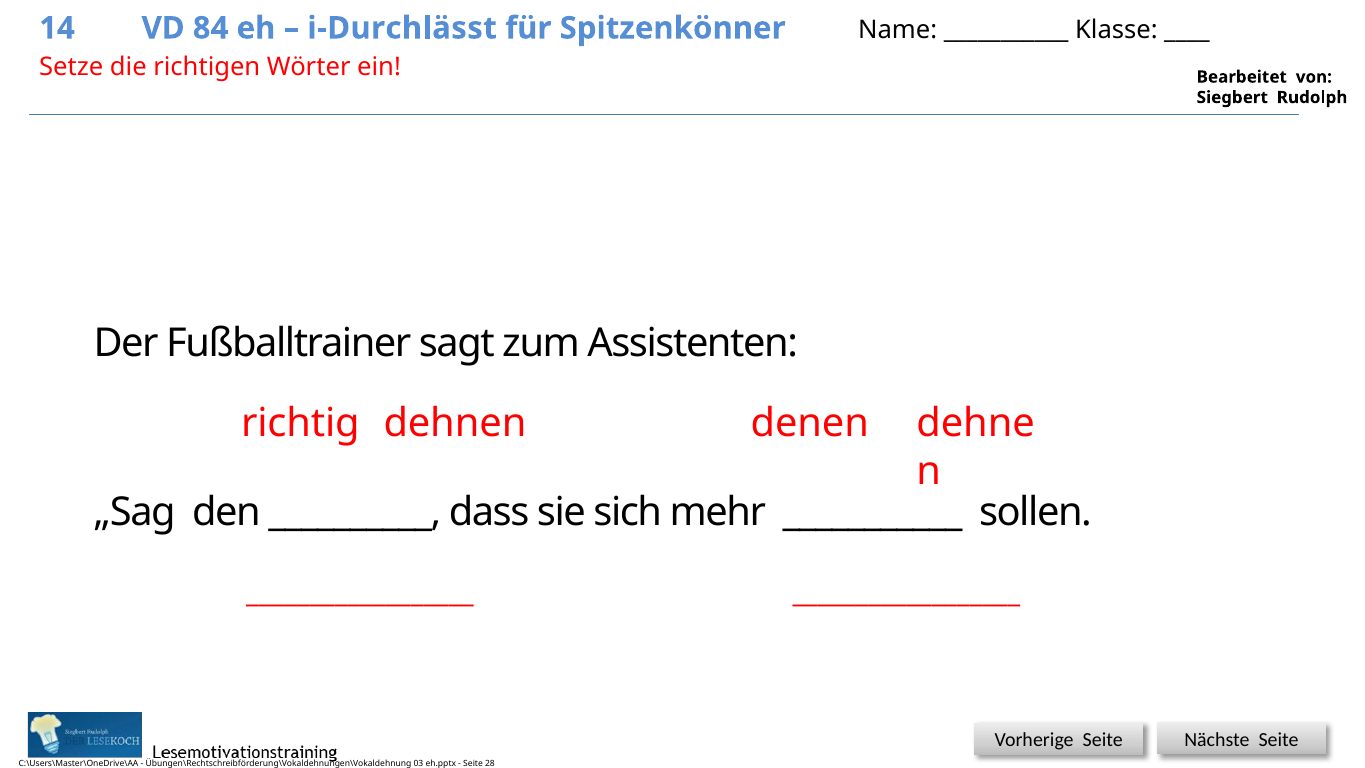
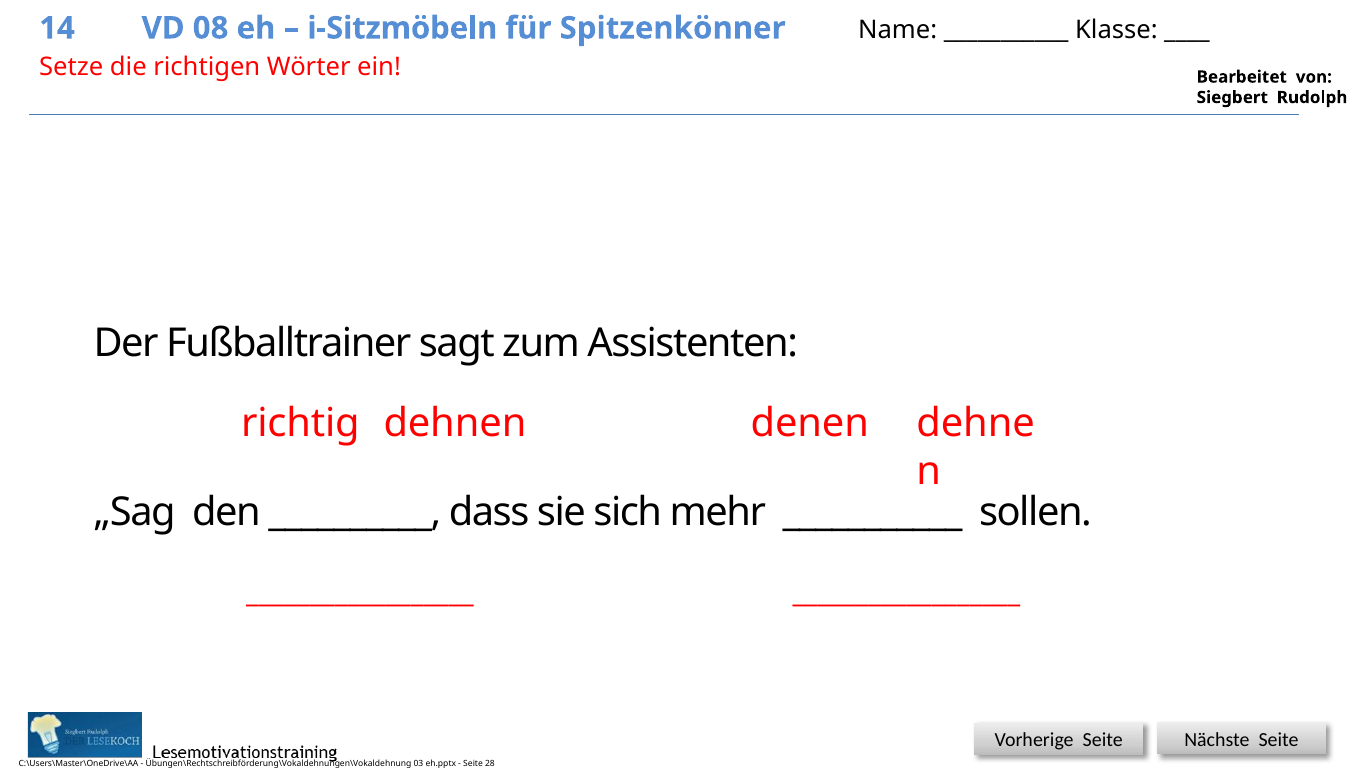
84: 84 -> 08 (211, 28)
i-Durchlässt: i-Durchlässt -> i-Sitzmöbeln (402, 28)
